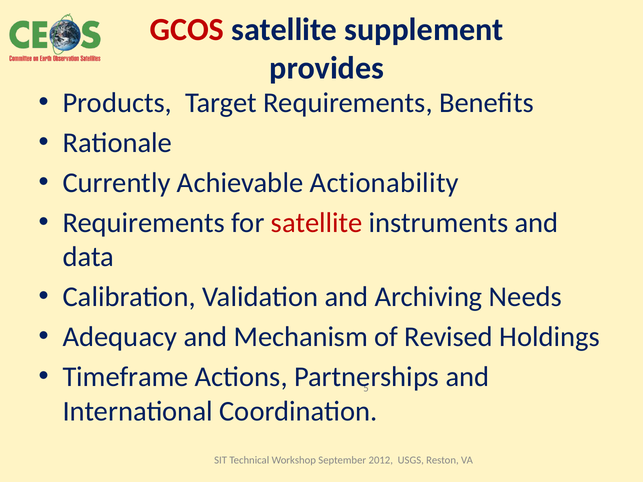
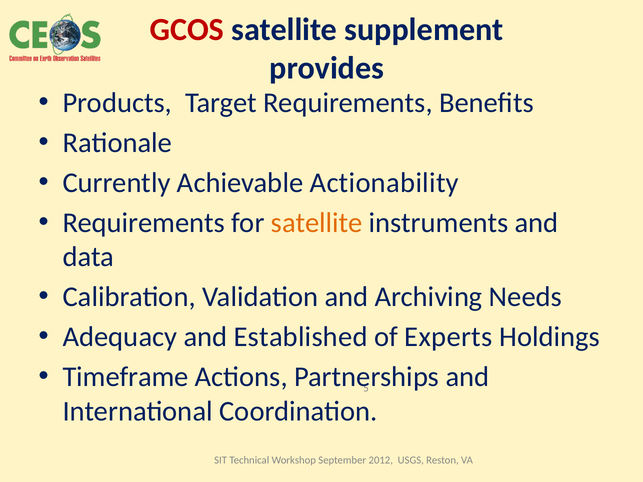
satellite colour: red -> orange (317, 223)
Mechanism: Mechanism -> Established (301, 337)
Revised: Revised -> Experts (448, 337)
